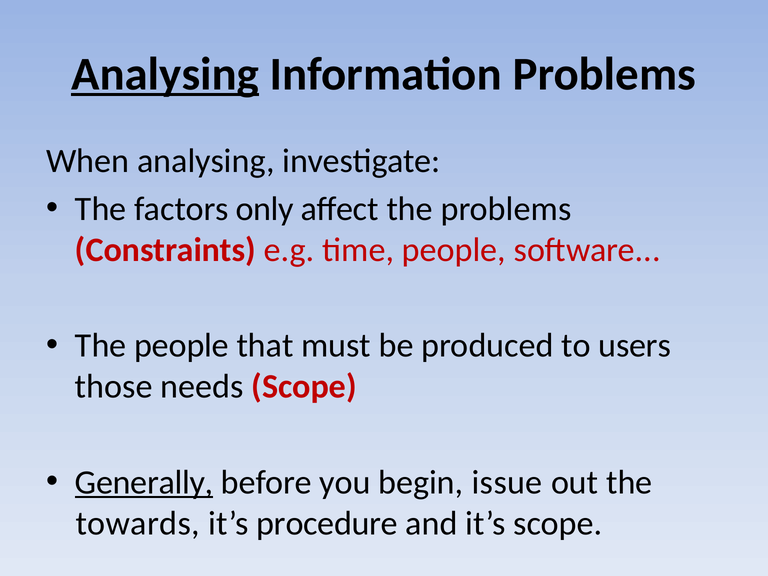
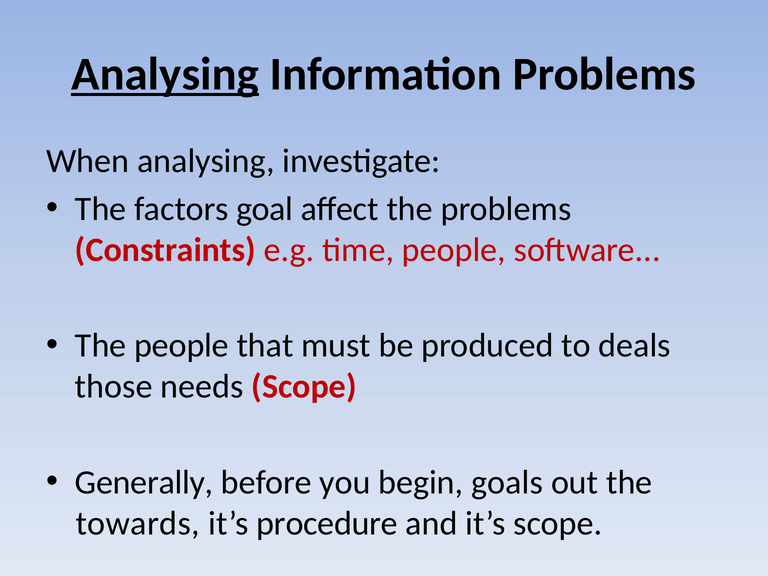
only: only -> goal (265, 209)
users: users -> deals (635, 346)
Generally underline: present -> none (144, 482)
issue: issue -> goals (507, 482)
